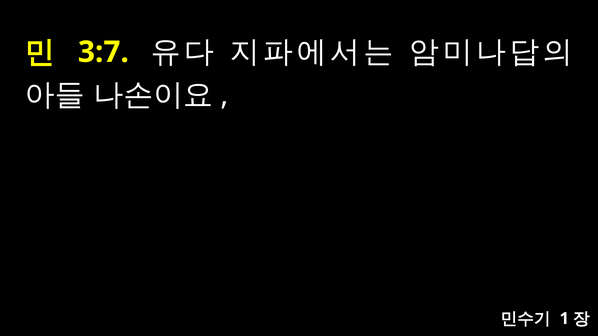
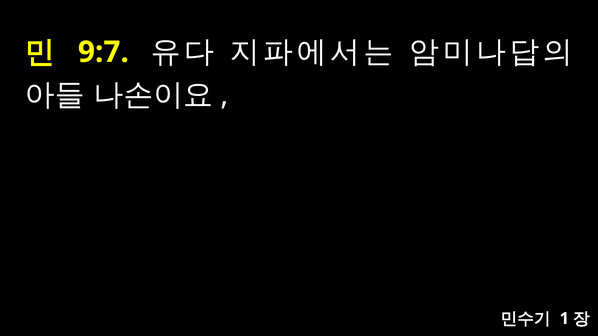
3:7: 3:7 -> 9:7 (103, 52)
